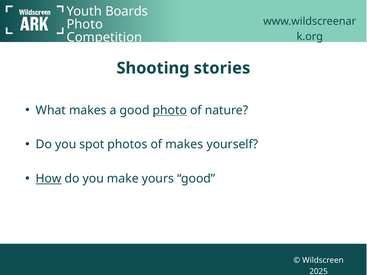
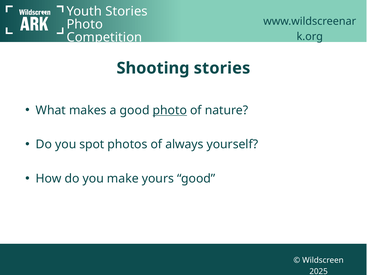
Youth Boards: Boards -> Stories (127, 11)
of makes: makes -> always (184, 145)
How underline: present -> none (49, 179)
